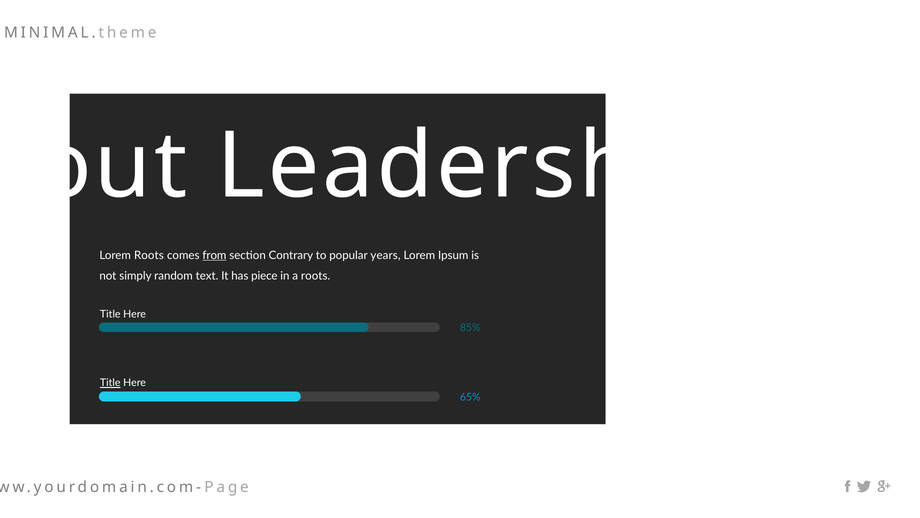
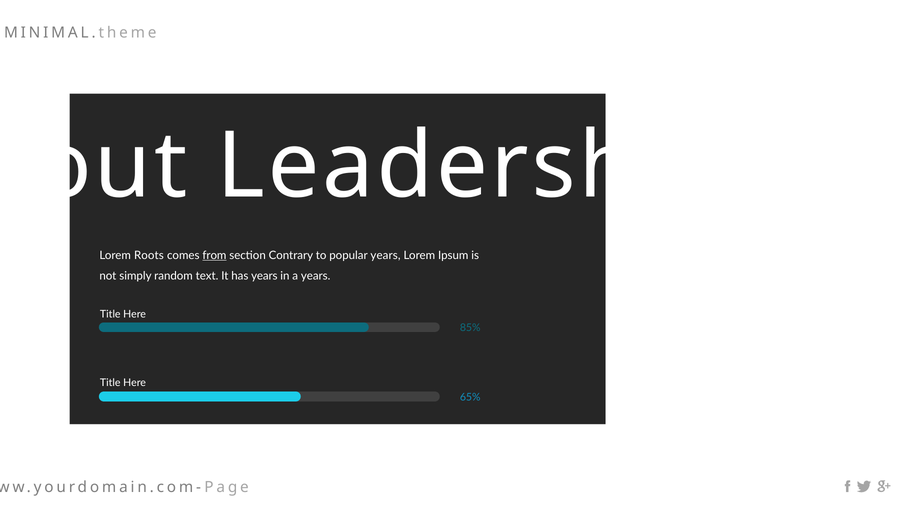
has piece: piece -> years (264, 276)
a roots: roots -> years (316, 276)
Title underline: present -> none (110, 383)
